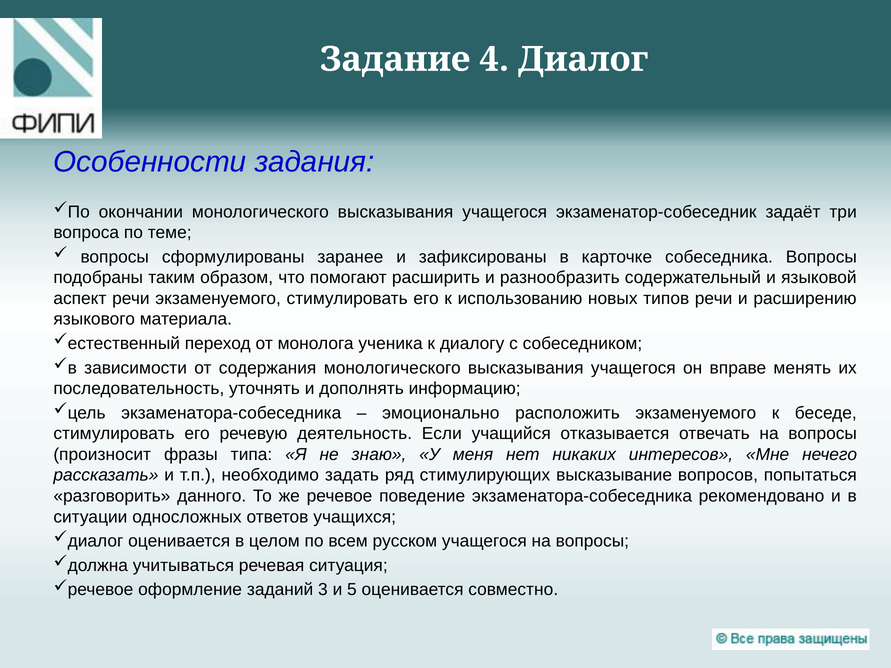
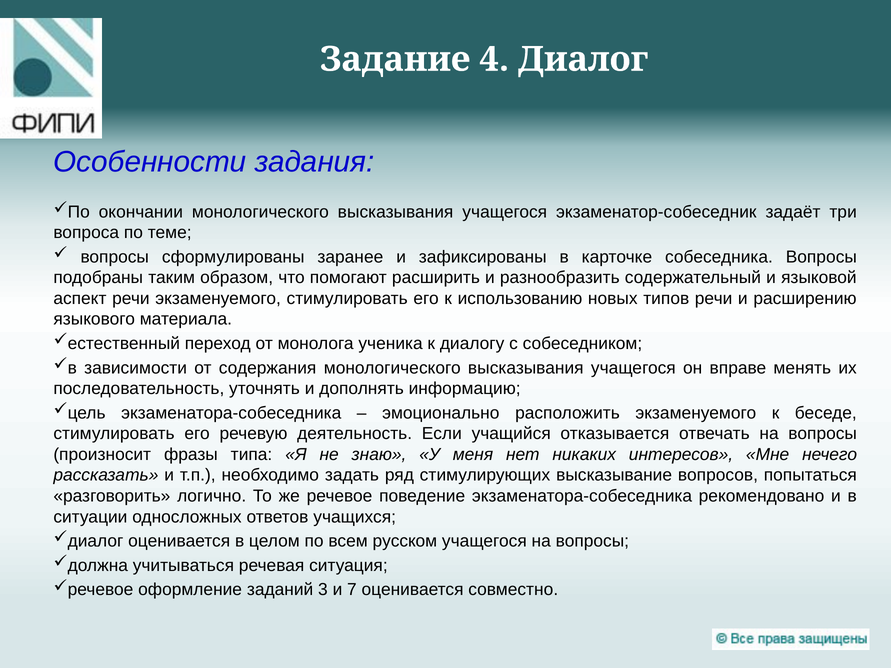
данного: данного -> логично (212, 496)
5: 5 -> 7 (352, 590)
